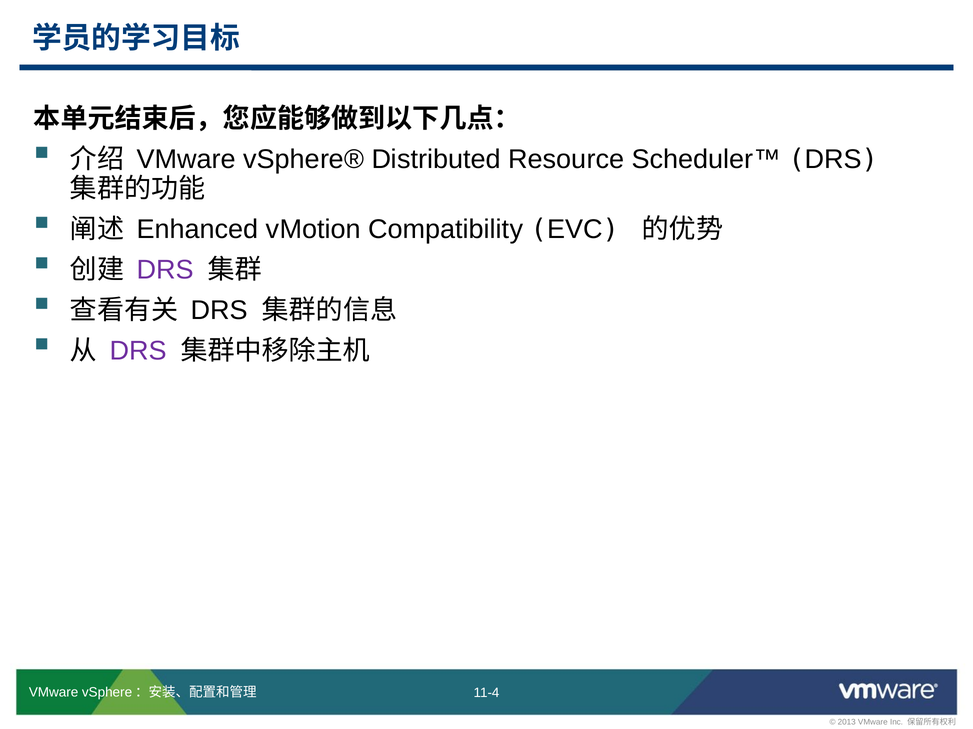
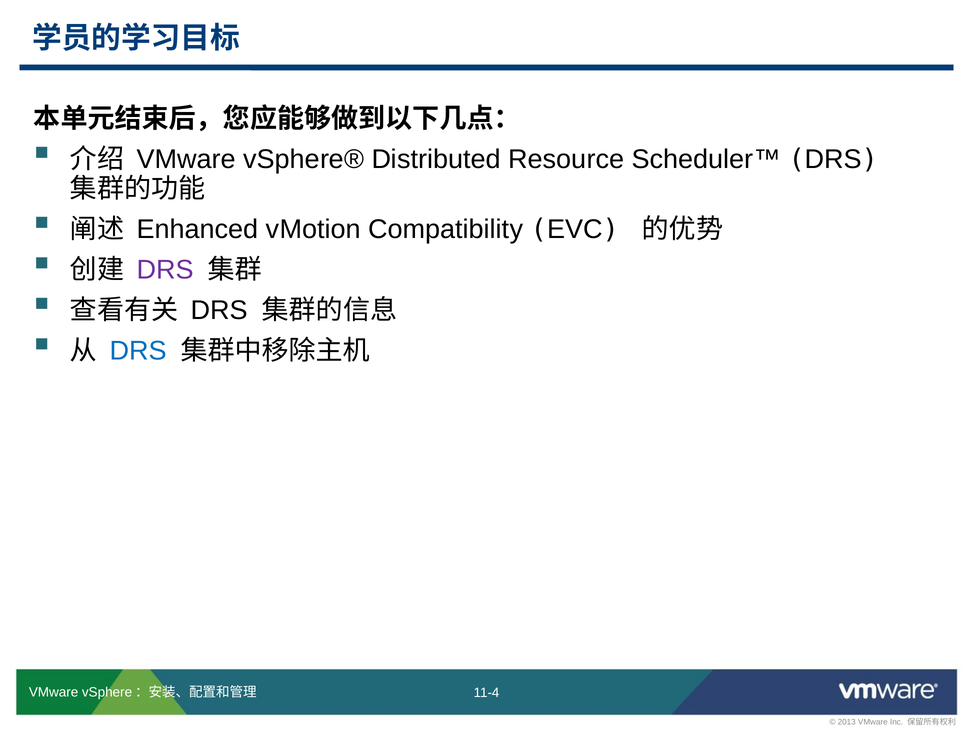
DRS colour: purple -> blue (138, 351)
